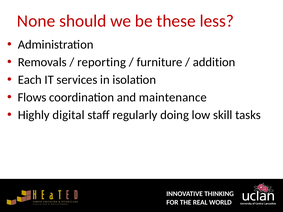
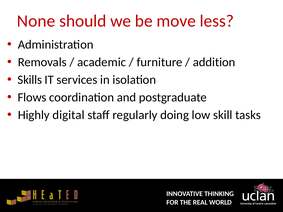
these: these -> move (176, 21)
reporting: reporting -> academic (102, 62)
Each: Each -> Skills (30, 80)
maintenance: maintenance -> postgraduate (173, 97)
